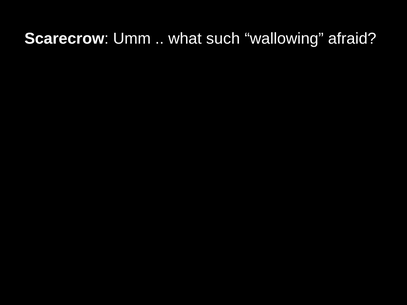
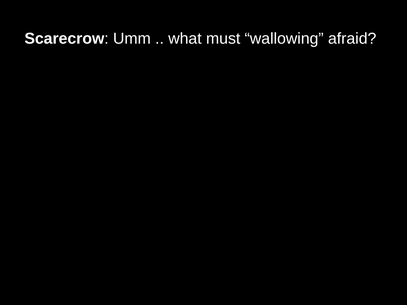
such: such -> must (223, 39)
